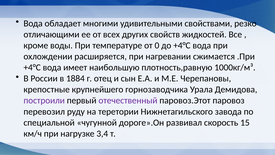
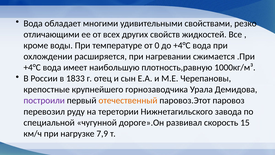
1884: 1884 -> 1833 (75, 78)
отечественный colour: purple -> orange (128, 100)
3,4: 3,4 -> 7,9 (102, 133)
